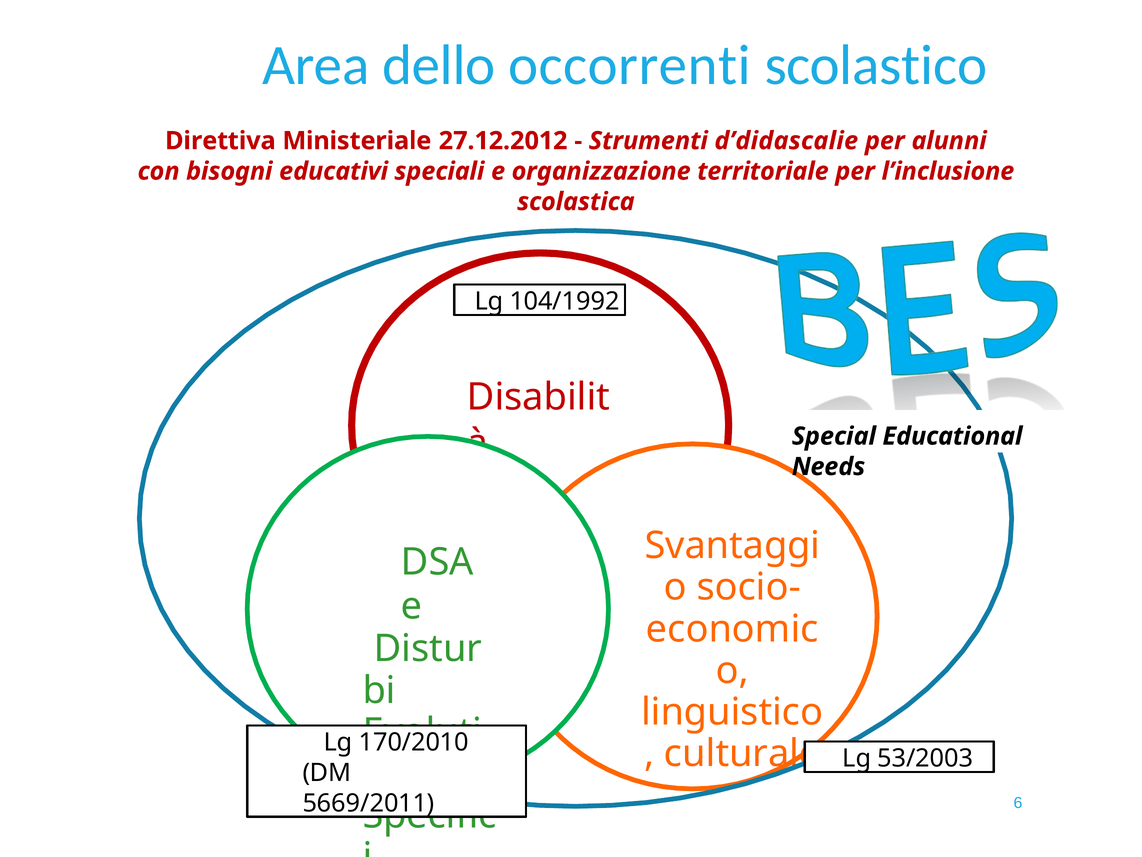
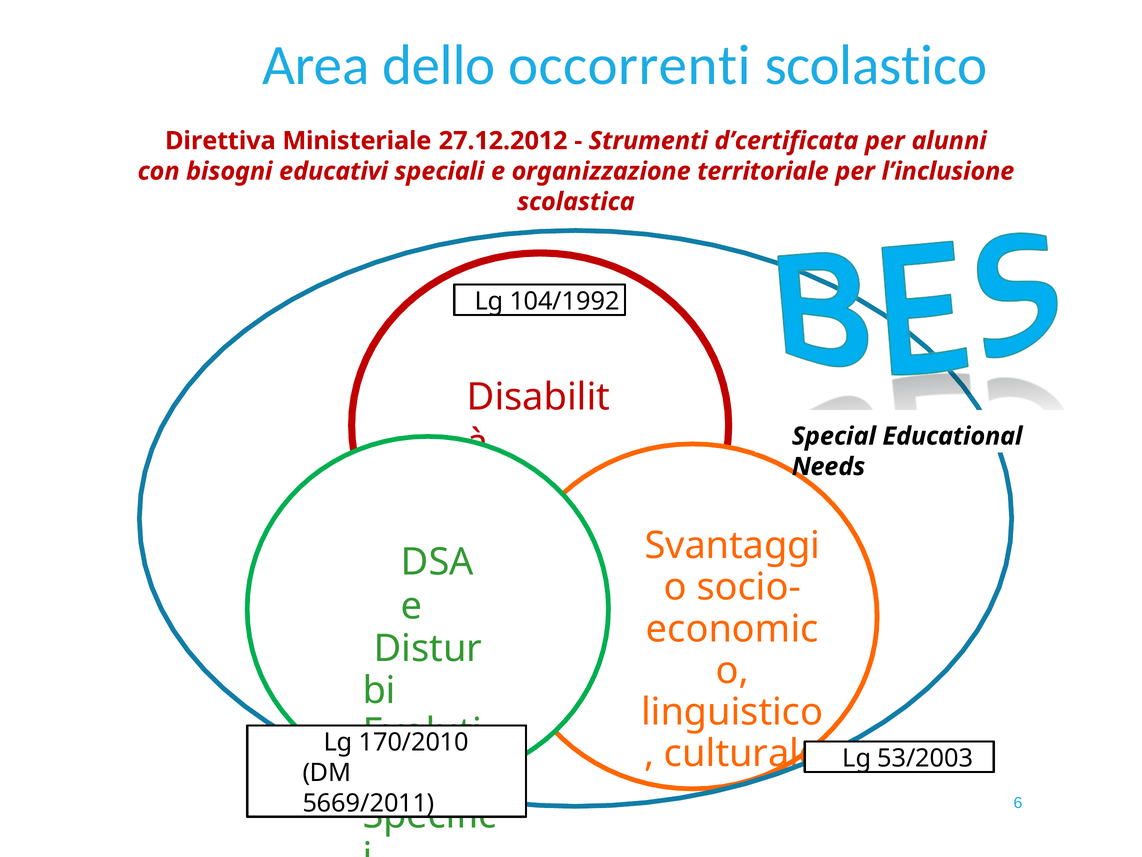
d’didascalie: d’didascalie -> d’certificata (786, 141)
